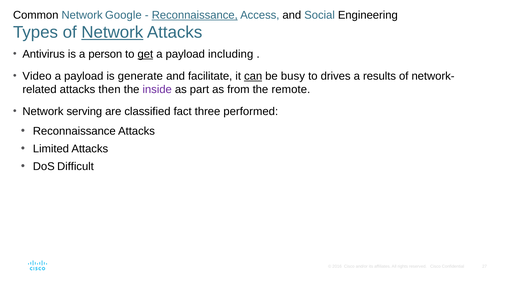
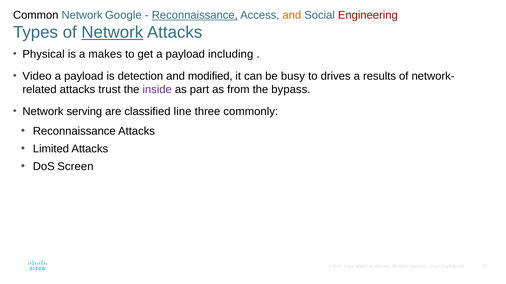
and colour: black -> orange (292, 15)
Engineering colour: black -> red (368, 15)
Antivirus: Antivirus -> Physical (44, 54)
person: person -> makes (105, 54)
get underline: present -> none (145, 54)
generate: generate -> detection (140, 76)
facilitate: facilitate -> modified (210, 76)
can underline: present -> none (253, 76)
then: then -> trust (109, 90)
remote: remote -> bypass (291, 90)
fact: fact -> line (183, 112)
performed: performed -> commonly (251, 112)
Difficult: Difficult -> Screen (75, 167)
